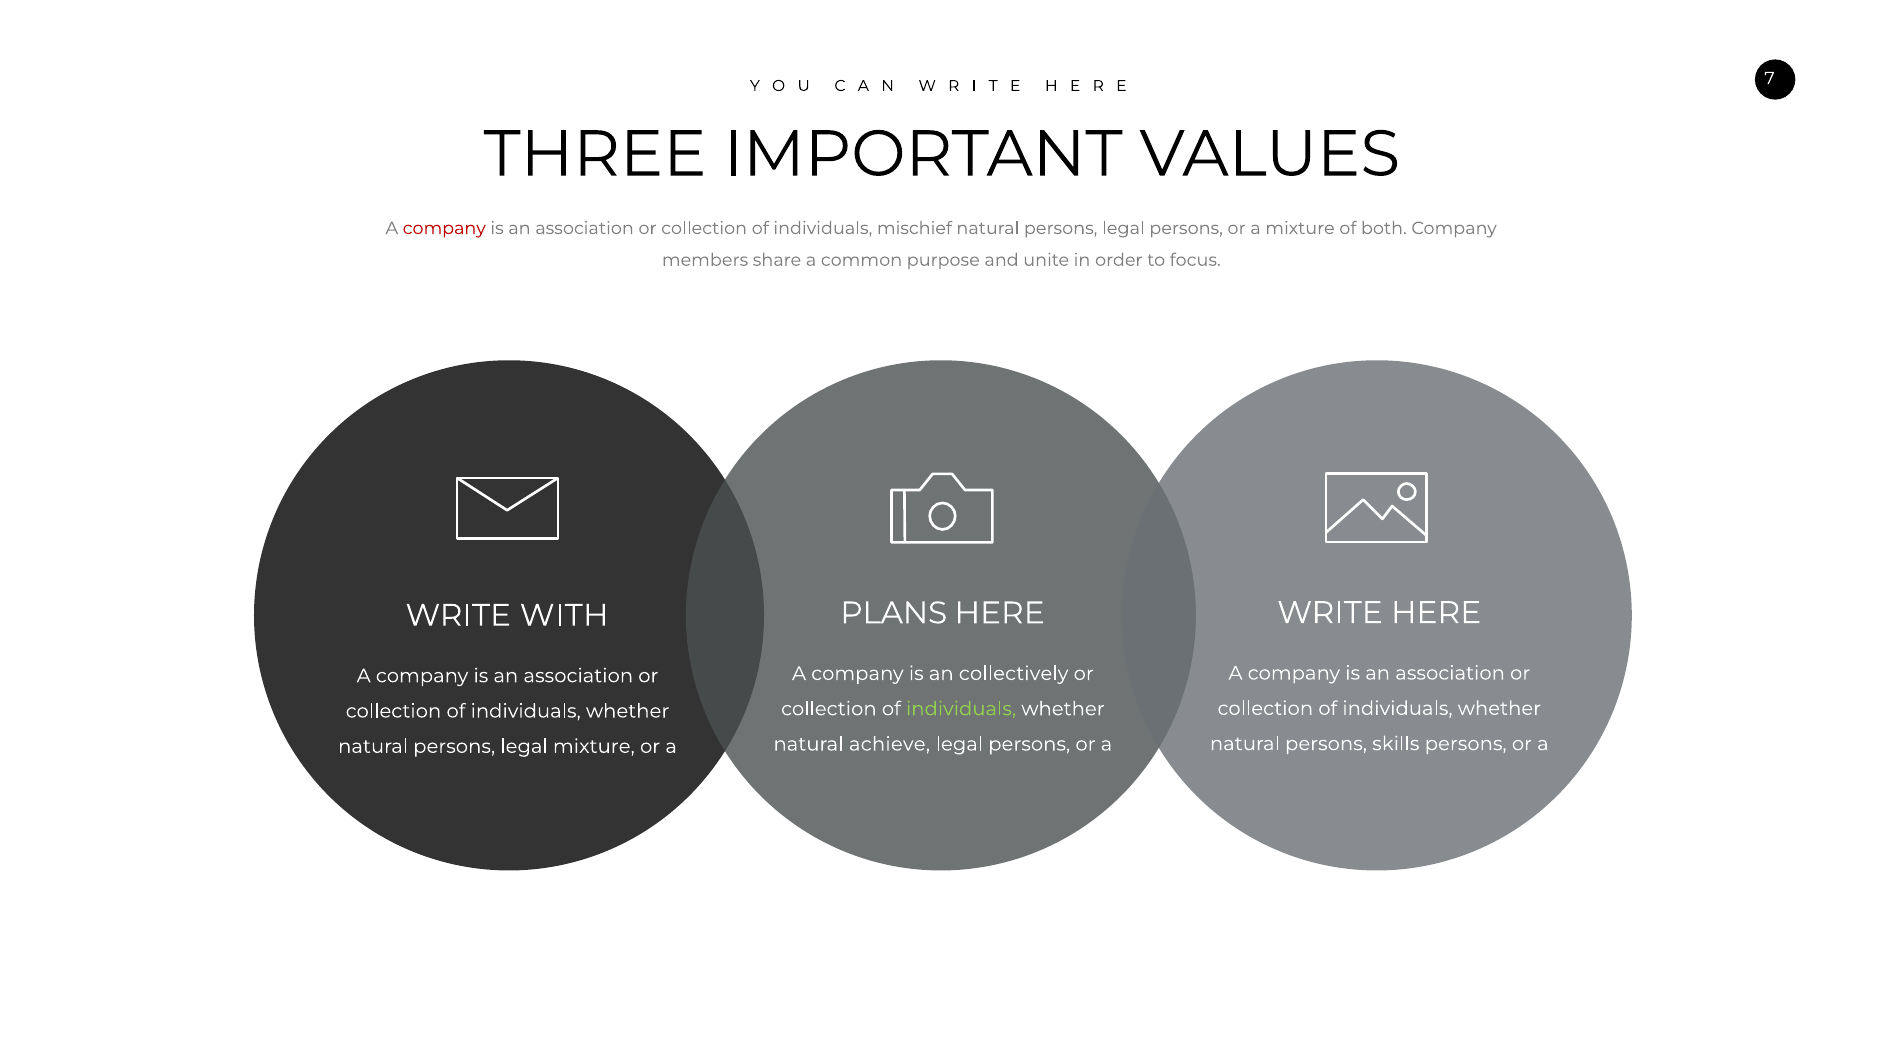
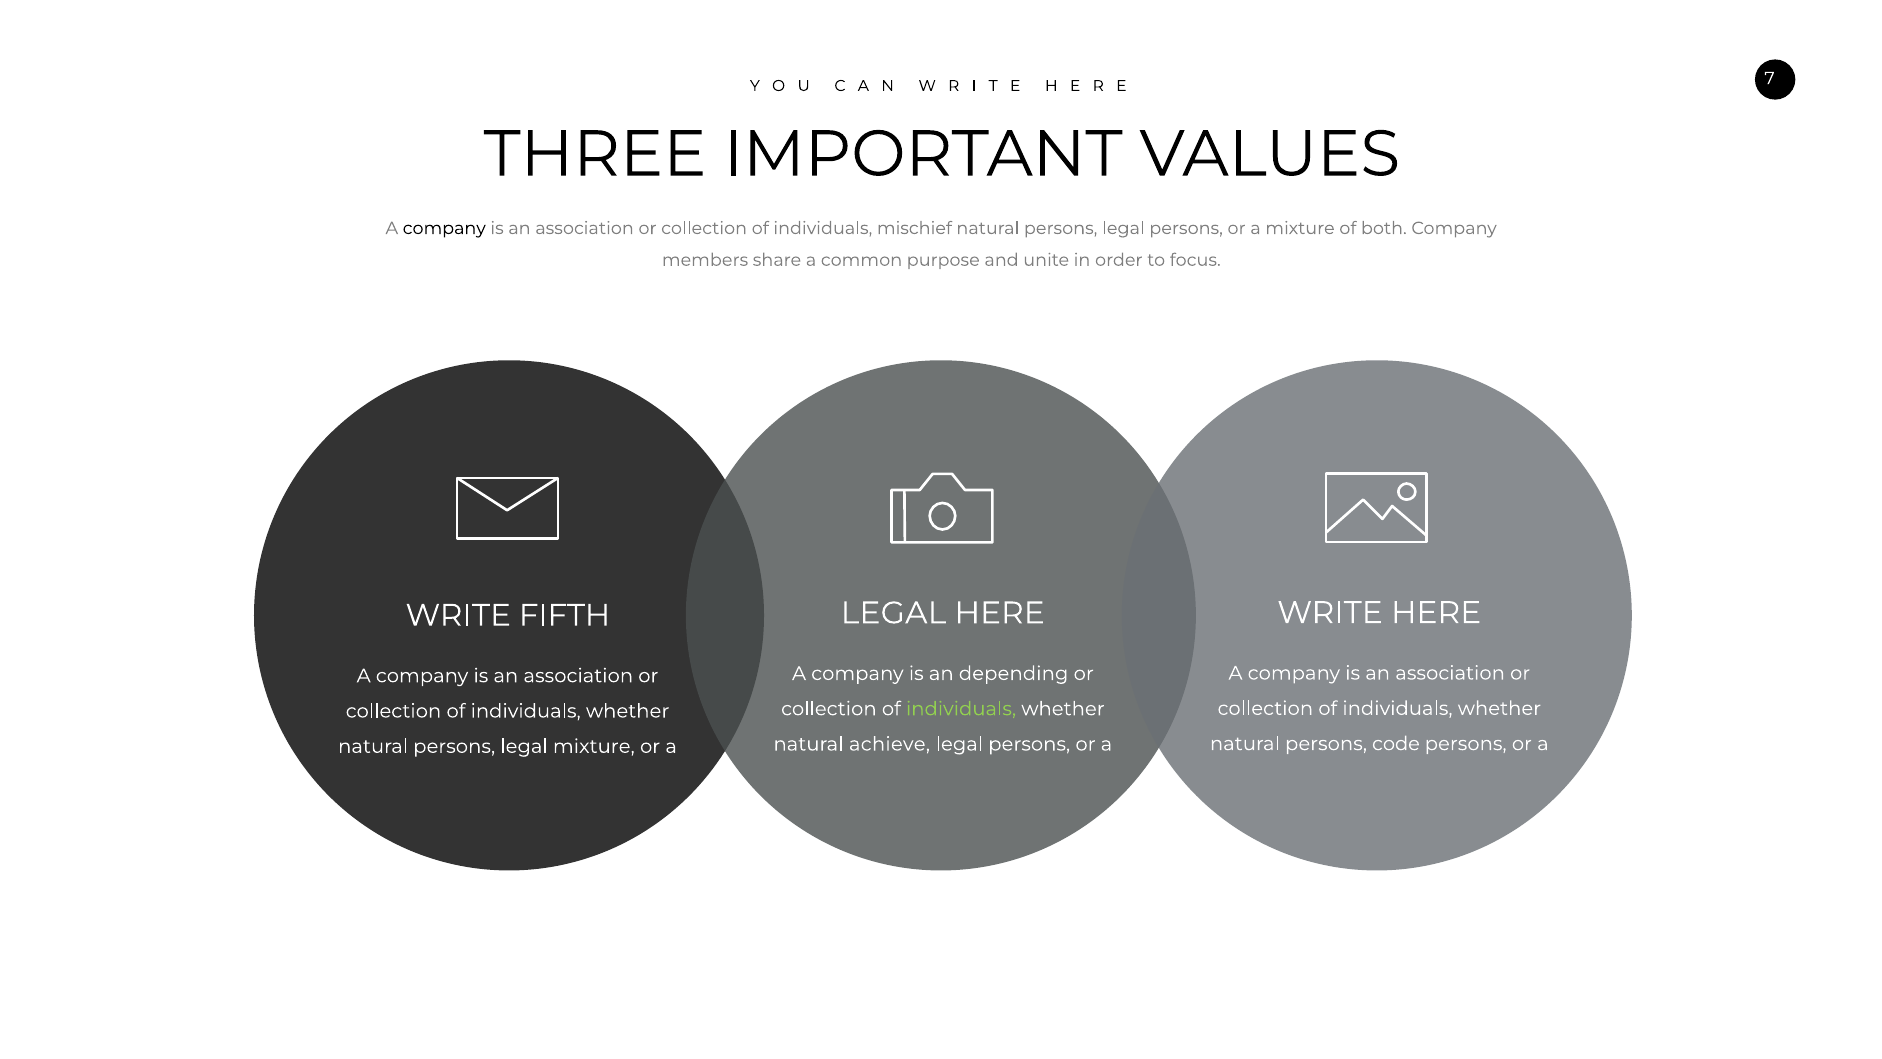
company colour: red -> black (444, 228)
PLANS: PLANS -> LEGAL (893, 613)
WITH: WITH -> FIFTH (564, 615)
collectively: collectively -> depending (1014, 673)
skills: skills -> code (1396, 744)
